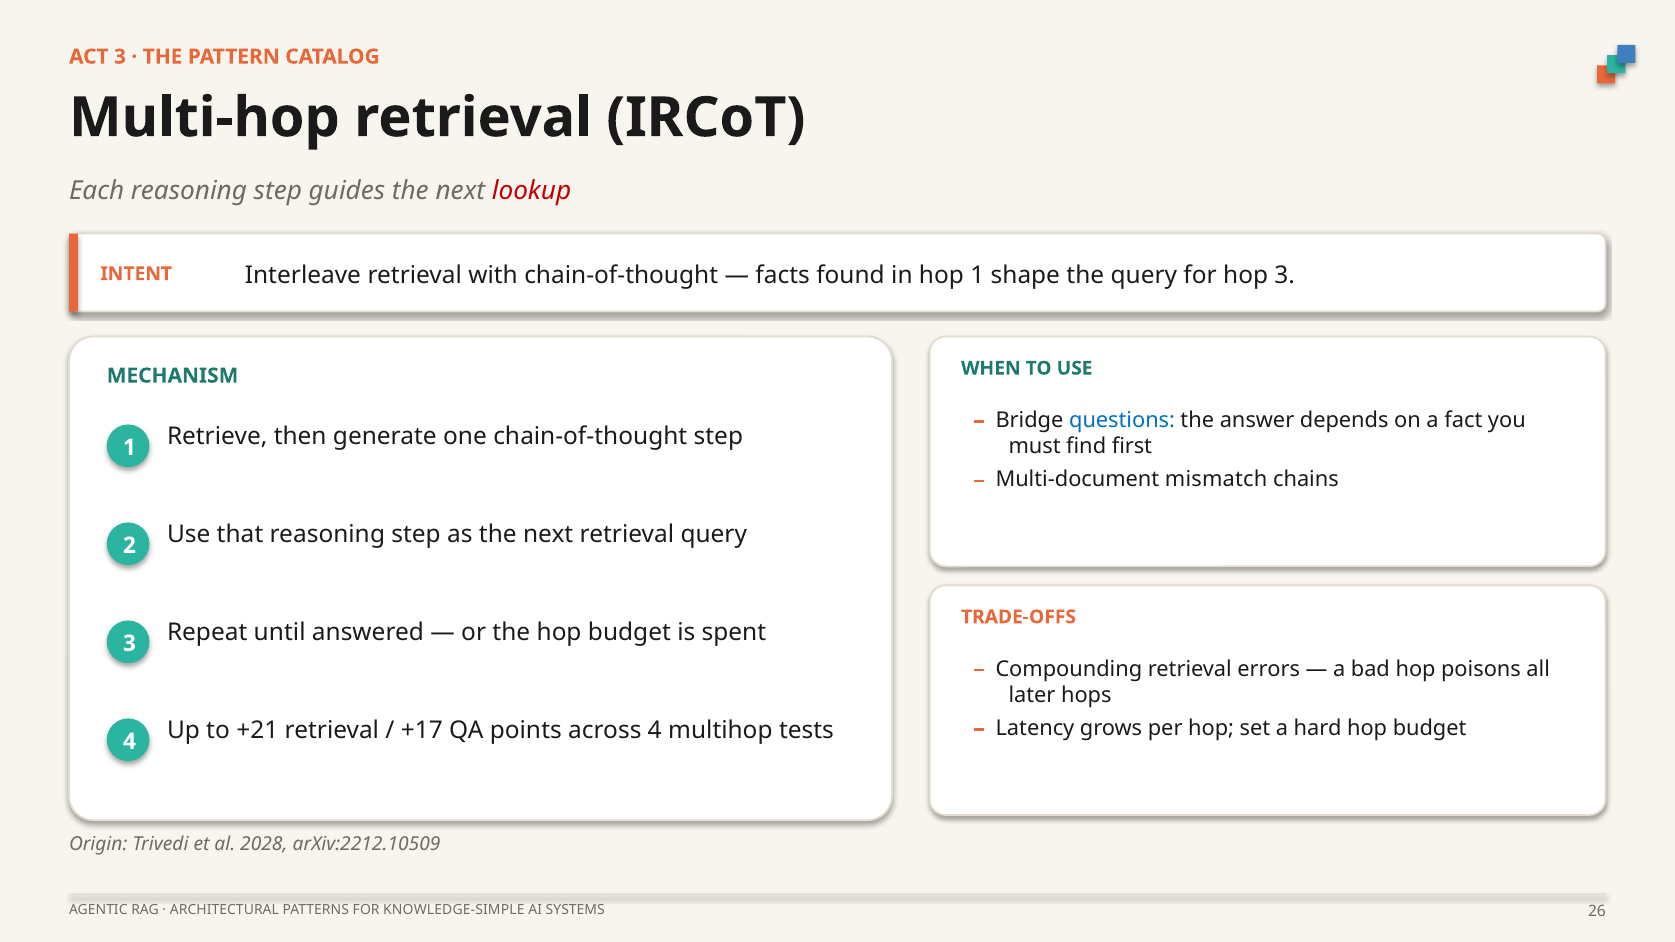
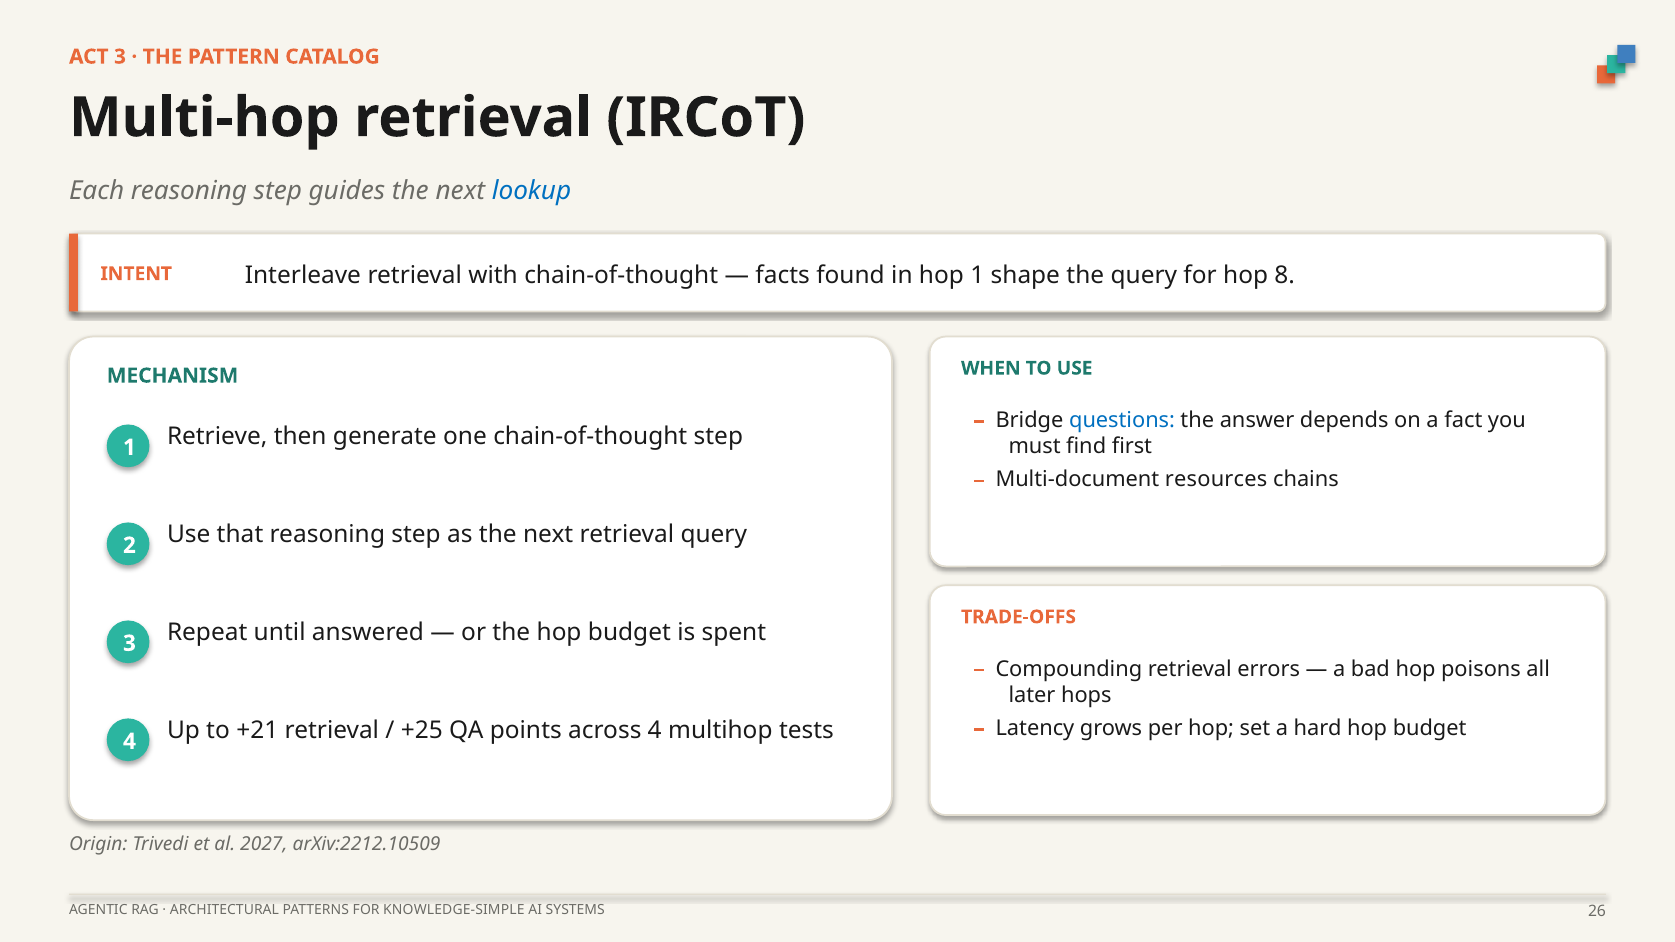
lookup colour: red -> blue (532, 191)
hop 3: 3 -> 8 (1285, 275)
mismatch: mismatch -> resources (1216, 480)
+17: +17 -> +25 (422, 730)
2028: 2028 -> 2027 (264, 844)
